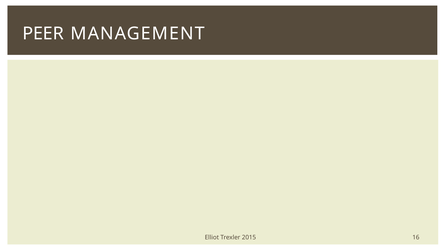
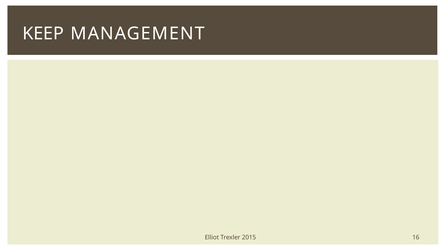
PEER: PEER -> KEEP (43, 34)
